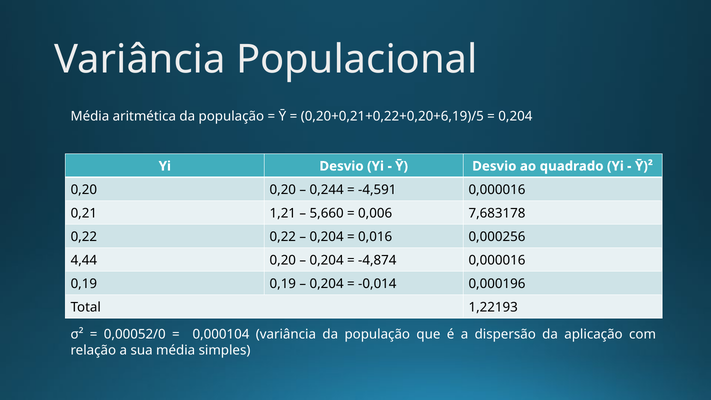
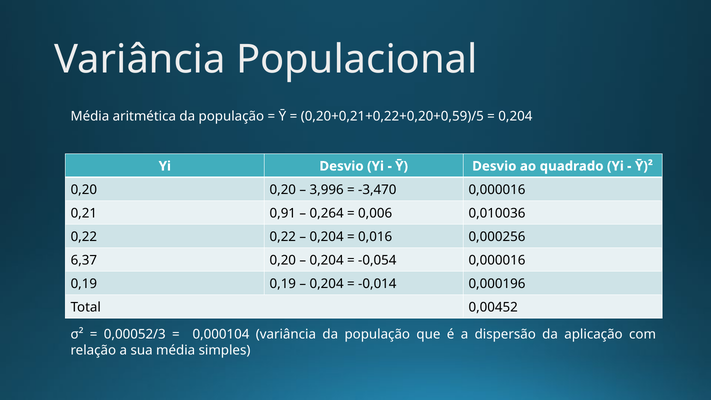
0,20+0,21+0,22+0,20+6,19)/5: 0,20+0,21+0,22+0,20+6,19)/5 -> 0,20+0,21+0,22+0,20+0,59)/5 (392, 116)
0,244: 0,244 -> 3,996 (327, 190)
-4,591: -4,591 -> -3,470 (377, 190)
1,21: 1,21 -> 0,91 (283, 213)
5,660: 5,660 -> 0,264 (327, 213)
7,683178: 7,683178 -> 0,010036 (497, 213)
4,44: 4,44 -> 6,37 (84, 260)
-4,874: -4,874 -> -0,054 (377, 260)
1,22193: 1,22193 -> 0,00452 (493, 307)
0,00052/0: 0,00052/0 -> 0,00052/3 (135, 334)
